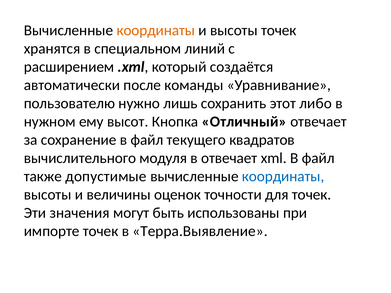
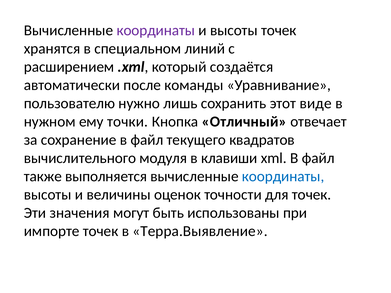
координаты colour: orange -> purple (156, 30)
либо: либо -> виде (316, 103)
высот: высот -> точки (128, 122)
в отвечает: отвечает -> клавиши (229, 158)
допустимые: допустимые -> выполняется (106, 176)
